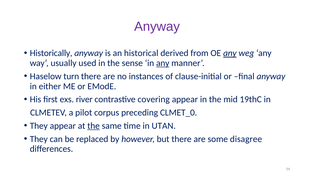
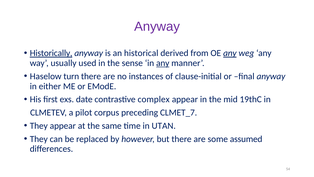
Historically underline: none -> present (51, 53)
river: river -> date (84, 99)
covering: covering -> complex (154, 99)
CLMET_0: CLMET_0 -> CLMET_7 (179, 112)
the underline: present -> none (94, 126)
disagree: disagree -> assumed (246, 139)
